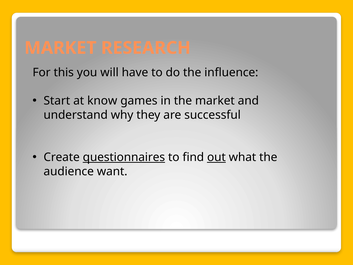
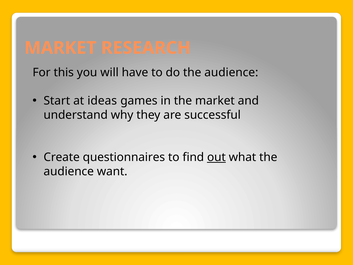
do the influence: influence -> audience (231, 72)
know: know -> ideas (102, 101)
questionnaires underline: present -> none (124, 157)
